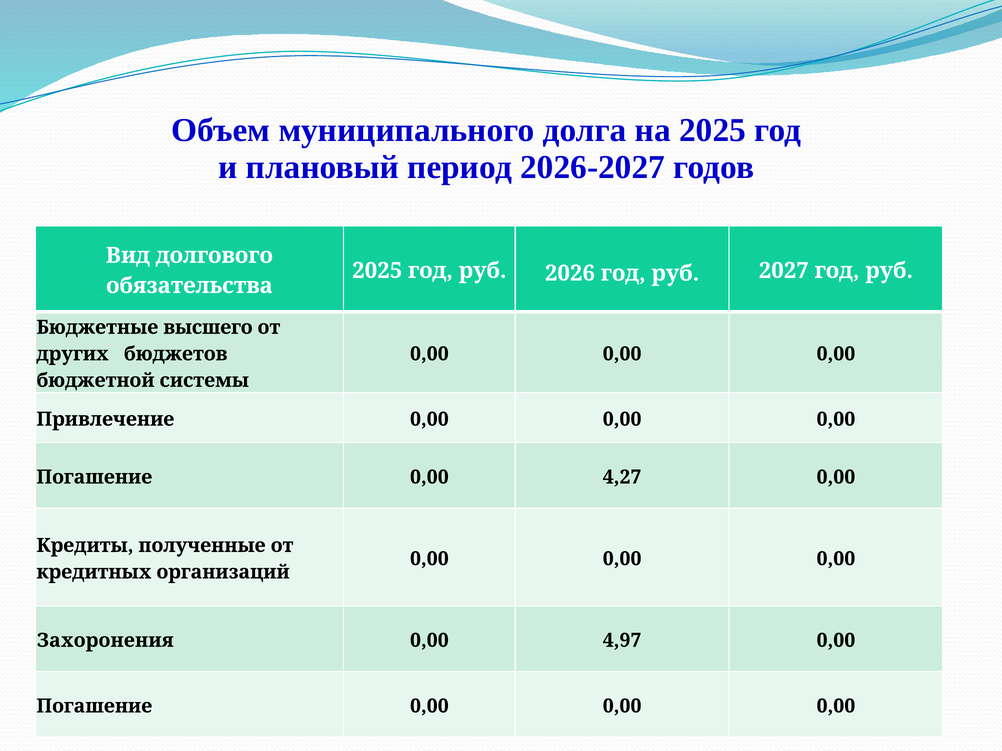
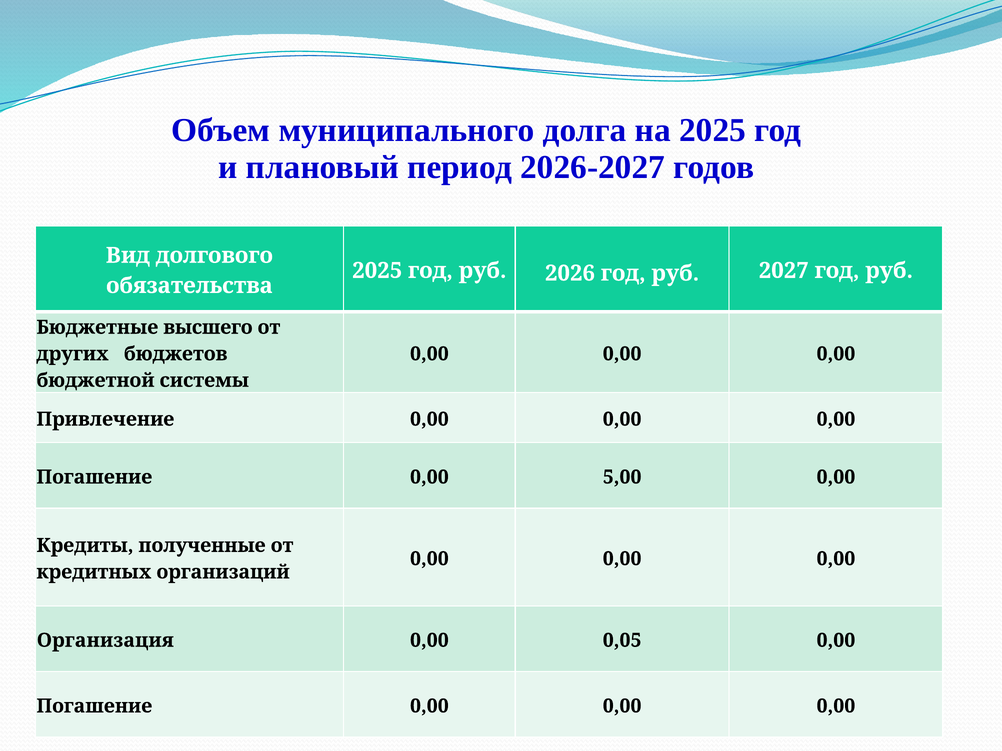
4,27: 4,27 -> 5,00 (622, 477)
Захоронения: Захоронения -> Организация (105, 641)
4,97: 4,97 -> 0,05 (622, 641)
